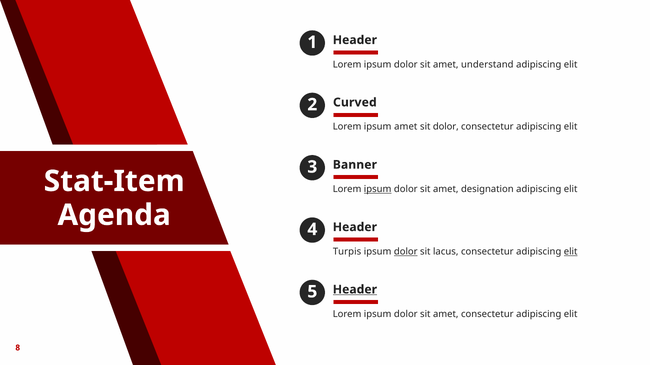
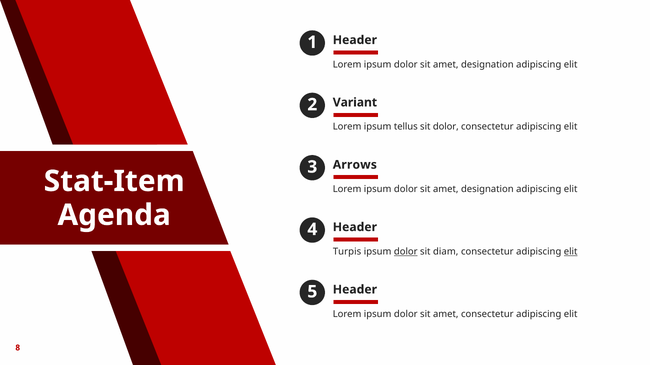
understand: understand -> designation (487, 65)
Curved: Curved -> Variant (355, 103)
ipsum amet: amet -> tellus (406, 127)
Banner: Banner -> Arrows (355, 165)
ipsum underline: present -> none (378, 189)
lacus: lacus -> diam (446, 252)
Header underline: present -> none (355, 290)
